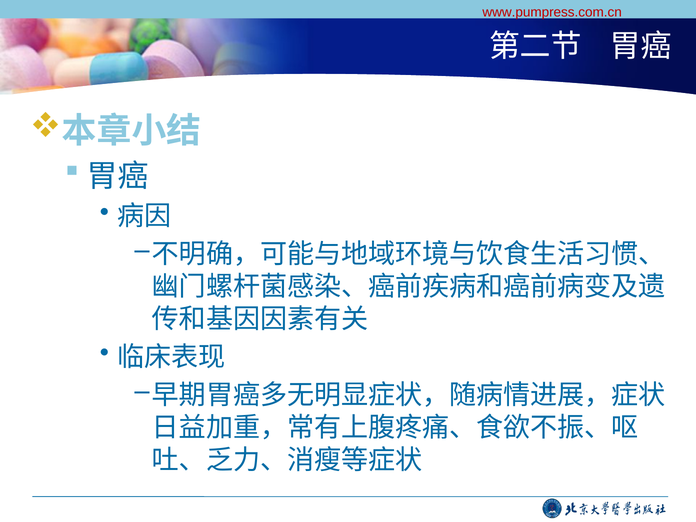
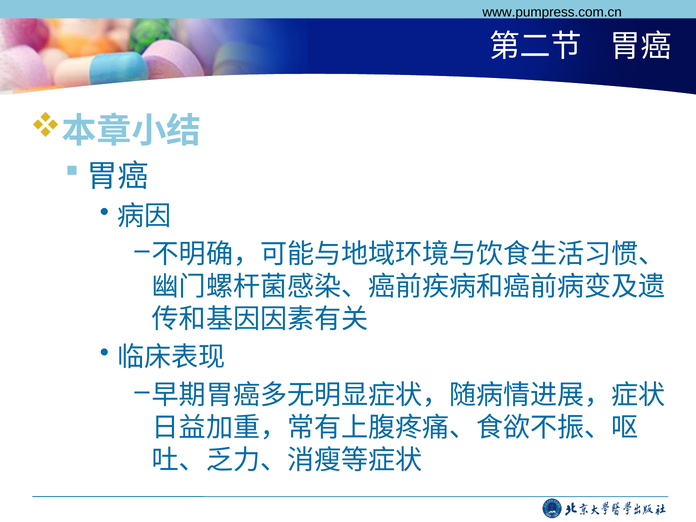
www.pumpress.com.cn colour: red -> black (552, 12)
